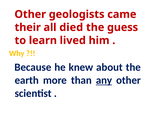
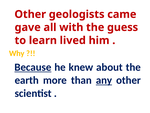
their: their -> gave (28, 27)
died: died -> with (71, 27)
Because underline: none -> present (33, 67)
